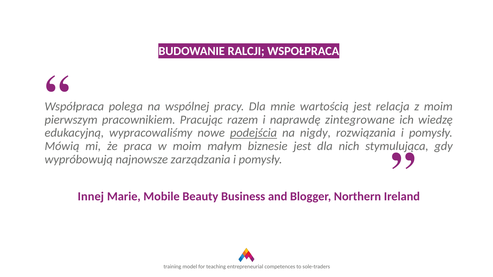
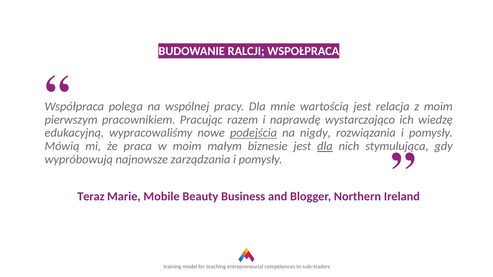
zintegrowane: zintegrowane -> wystarczająco (360, 120)
dla underline: none -> present (325, 146)
Innej: Innej -> Teraz (91, 197)
